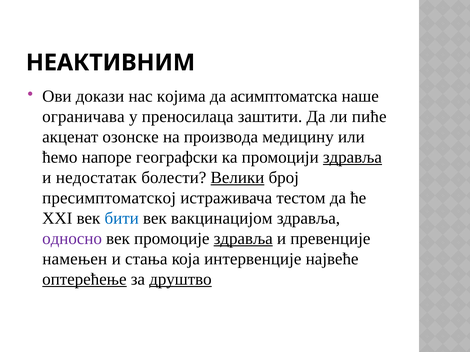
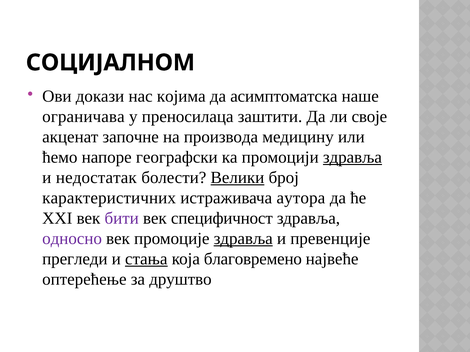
НЕАКТИВНИМ: НЕАКТИВНИМ -> СОЦИЈАЛНОМ (110, 63)
пиће: пиће -> своје (369, 117)
озонске: озонске -> започне (131, 137)
пресимптоматској: пресимптоматској -> карактеристичних (109, 198)
тестом: тестом -> аутора (301, 198)
бити colour: blue -> purple (122, 219)
вакцинацијом: вакцинацијом -> специфичност (222, 219)
намењен: намењен -> прегледи (75, 259)
стања underline: none -> present (146, 259)
интервенције: интервенције -> благовремено (253, 259)
оптерећење underline: present -> none (84, 280)
друштво underline: present -> none (180, 280)
